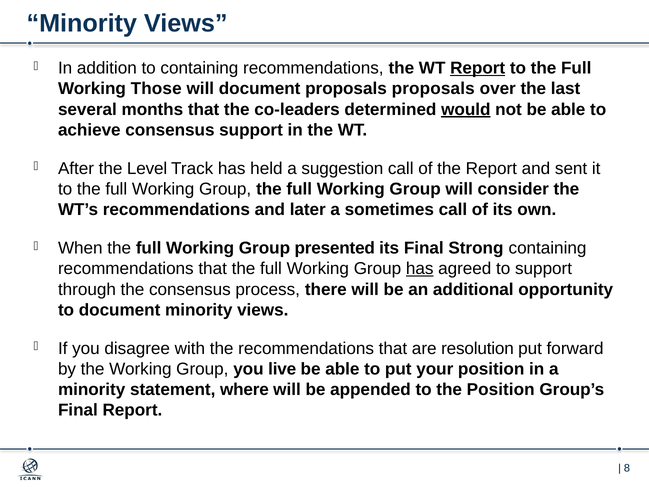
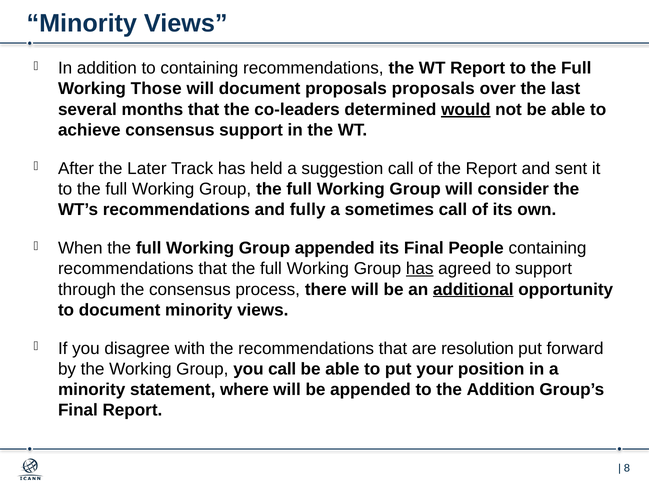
Report underline: present -> none (478, 68)
Level: Level -> Later (147, 168)
later: later -> fully (308, 210)
Group presented: presented -> appended (335, 248)
Strong: Strong -> People (476, 248)
additional underline: none -> present (473, 289)
you live: live -> call (282, 369)
the Position: Position -> Addition (501, 389)
